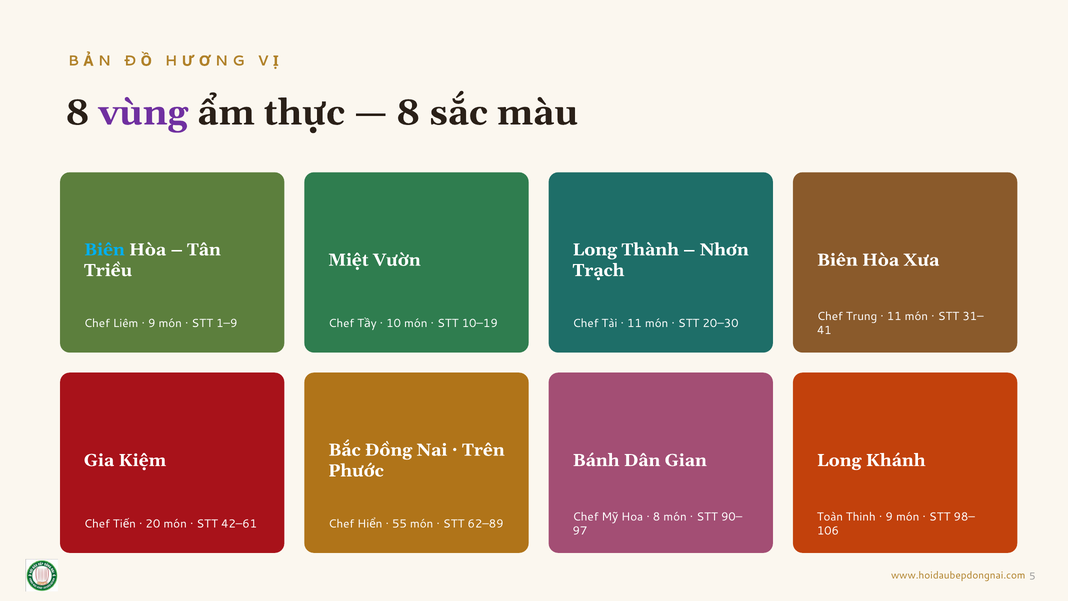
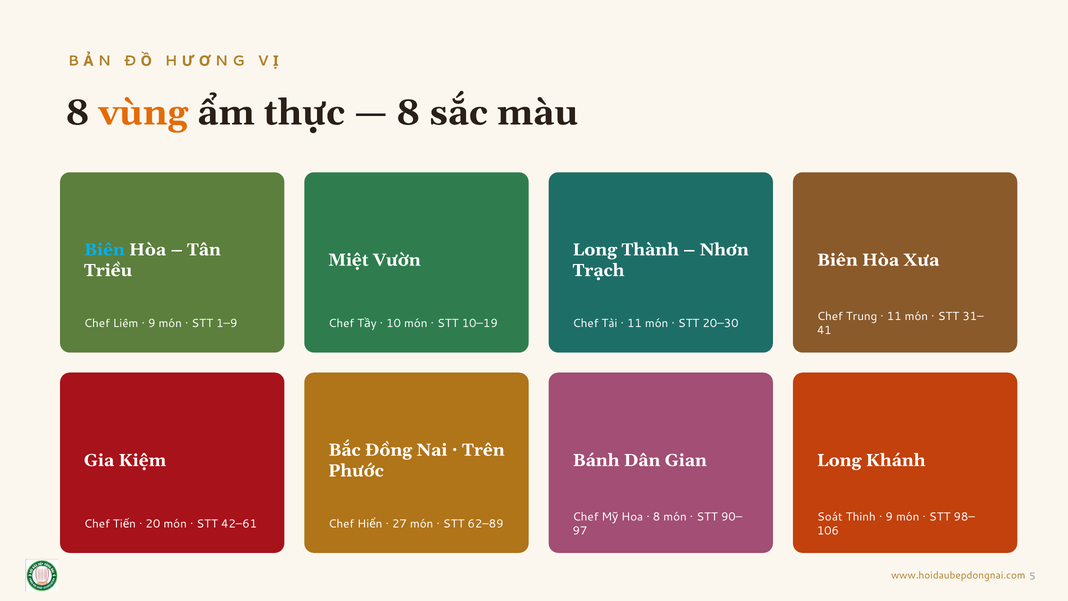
vùng colour: purple -> orange (143, 113)
Toàn: Toàn -> Soát (830, 516)
55: 55 -> 27 (399, 523)
